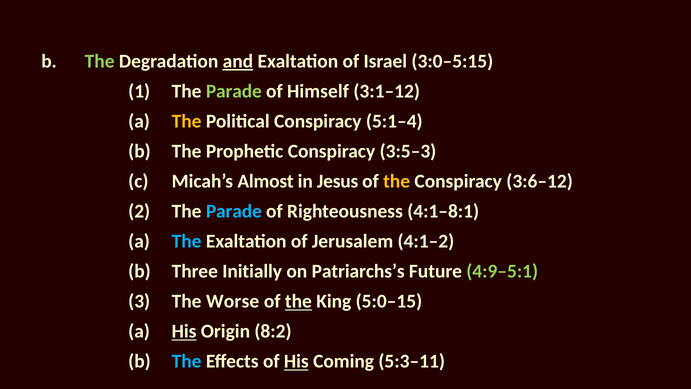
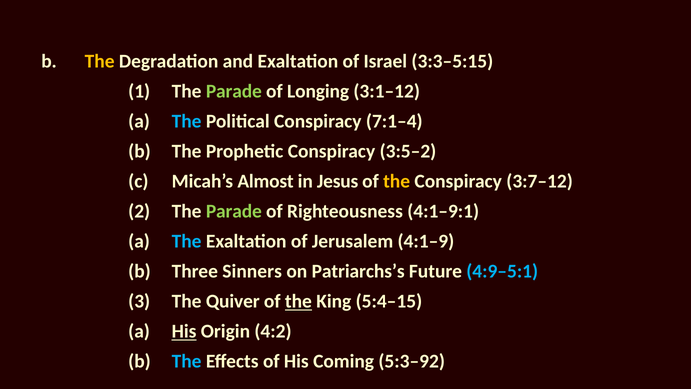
The colour: light green -> yellow (100, 61)
and underline: present -> none (238, 61)
3:0–5:15: 3:0–5:15 -> 3:3–5:15 (452, 61)
Himself: Himself -> Longing (318, 91)
The colour: yellow -> light blue (187, 121)
5:1–4: 5:1–4 -> 7:1–4 (394, 121)
3:5–3: 3:5–3 -> 3:5–2 (408, 151)
3:6–12: 3:6–12 -> 3:7–12 (540, 181)
Parade colour: light blue -> light green (234, 211)
4:1–8:1: 4:1–8:1 -> 4:1–9:1 (443, 211)
4:1–2: 4:1–2 -> 4:1–9 (426, 241)
Initially: Initially -> Sinners (252, 271)
4:9–5:1 colour: light green -> light blue (502, 271)
Worse: Worse -> Quiver (233, 301)
5:0–15: 5:0–15 -> 5:4–15 (389, 301)
8:2: 8:2 -> 4:2 (273, 331)
His underline: present -> none (296, 361)
5:3–11: 5:3–11 -> 5:3–92 (412, 361)
